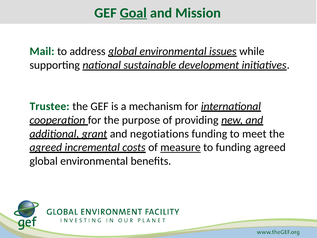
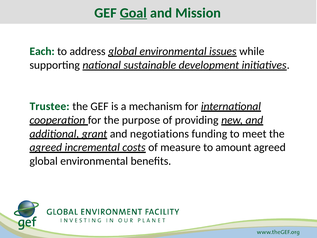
Mail: Mail -> Each (42, 51)
measure underline: present -> none (181, 147)
to funding: funding -> amount (233, 147)
